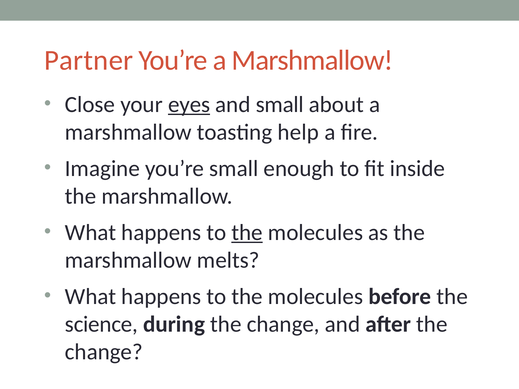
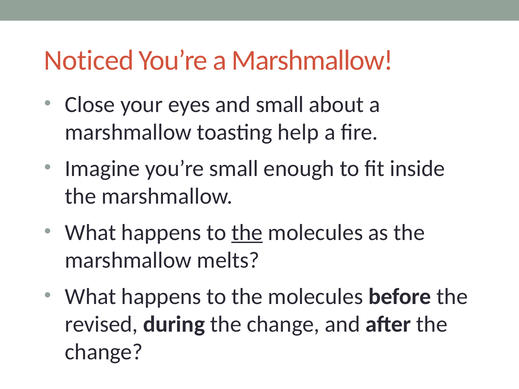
Partner: Partner -> Noticed (89, 60)
eyes underline: present -> none (189, 105)
science: science -> revised (101, 324)
